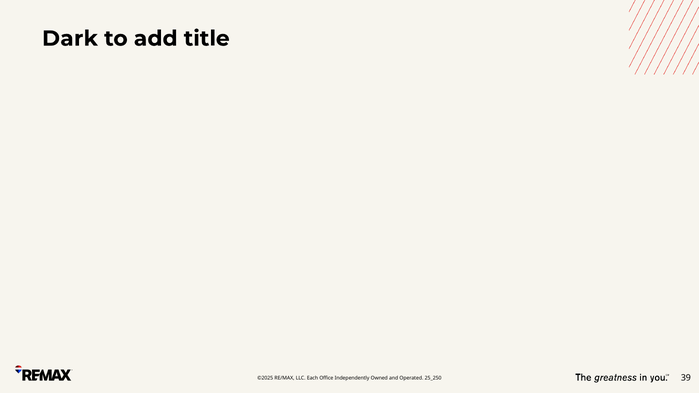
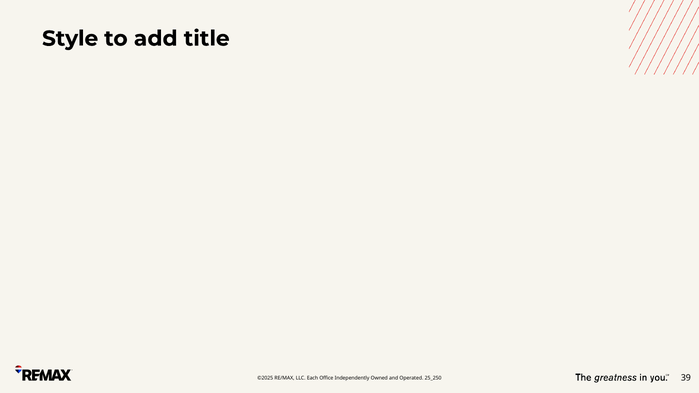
Dark: Dark -> Style (70, 39)
